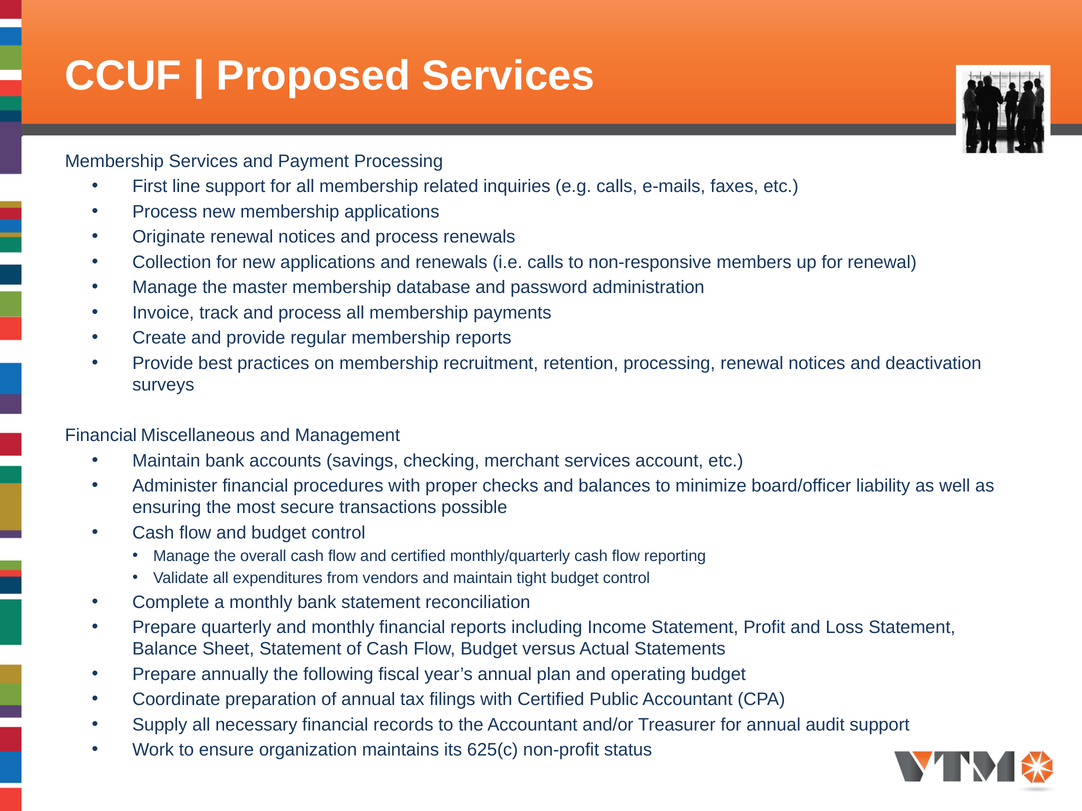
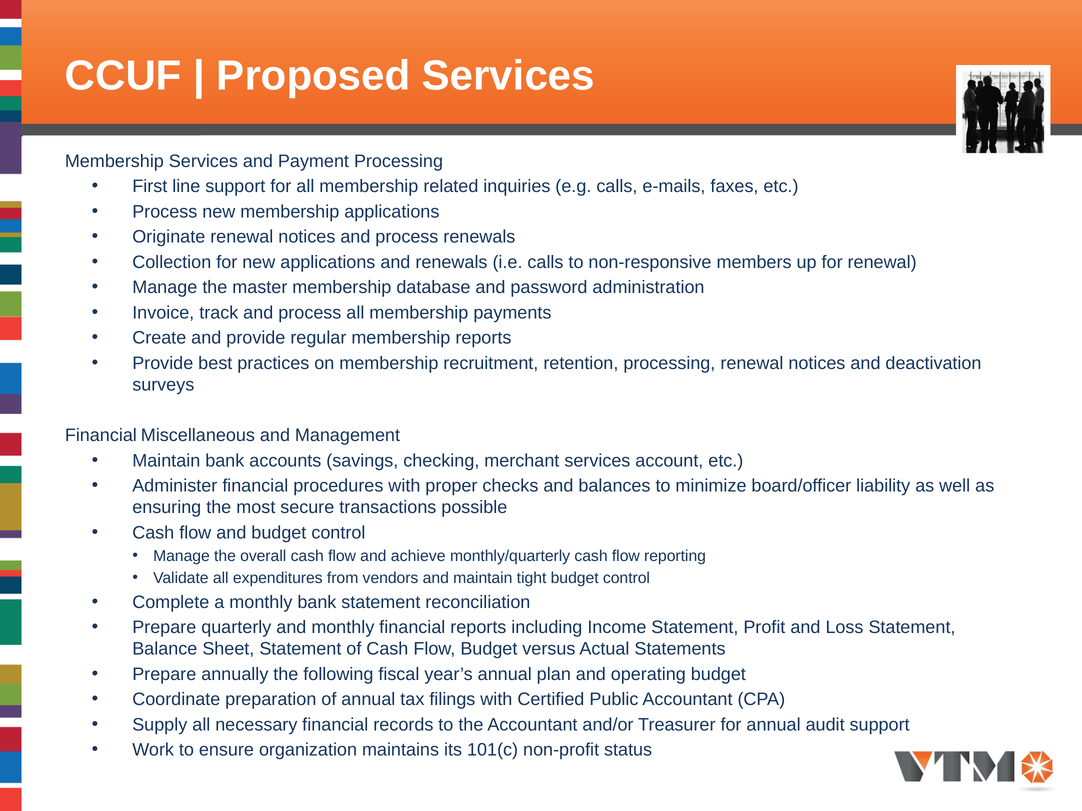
and certified: certified -> achieve (418, 556)
625(c: 625(c -> 101(c (493, 750)
